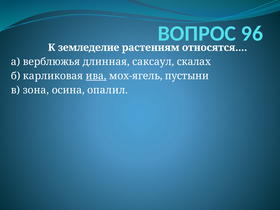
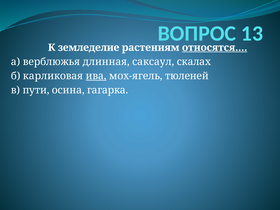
96: 96 -> 13 (252, 33)
относятся underline: none -> present (215, 48)
пустыни: пустыни -> тюленей (187, 76)
зона: зона -> пути (36, 90)
опалил: опалил -> гагарка (108, 90)
